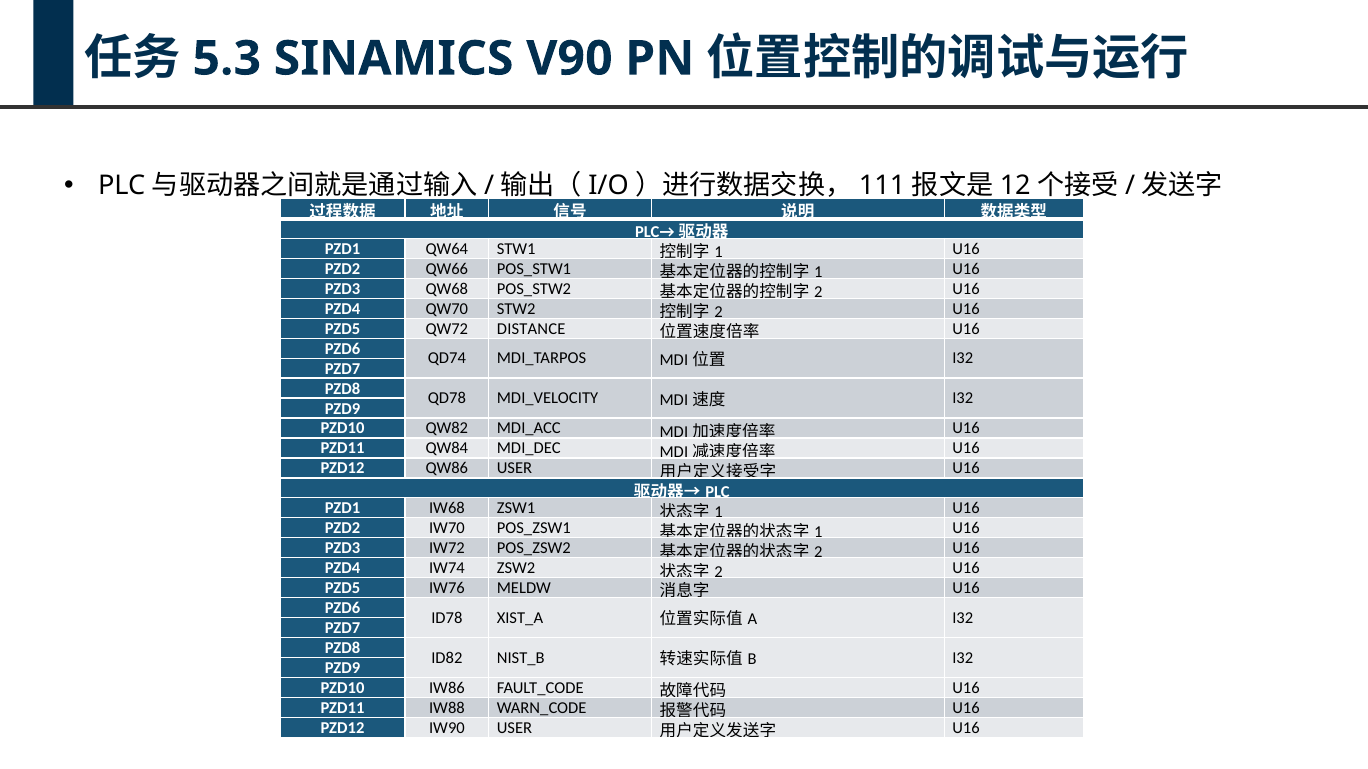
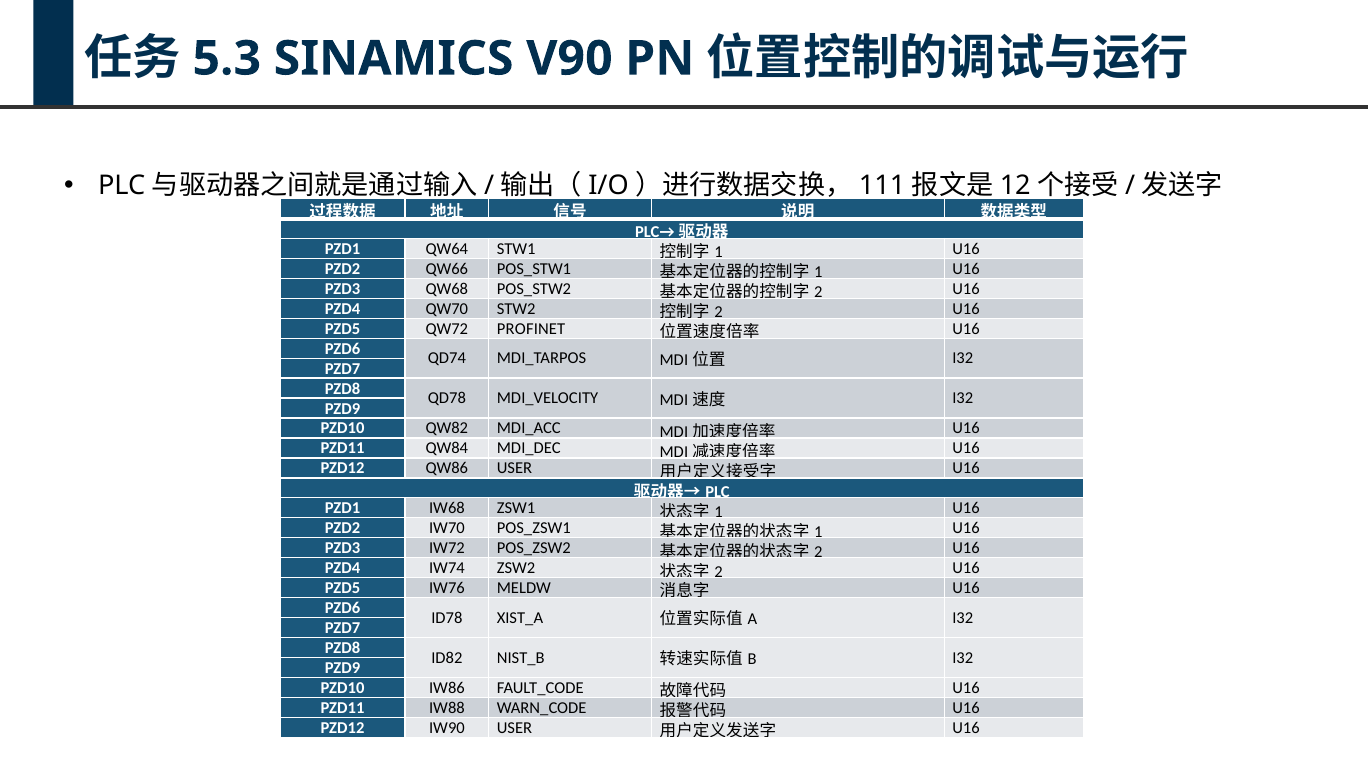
DISTANCE: DISTANCE -> PROFINET (531, 329)
